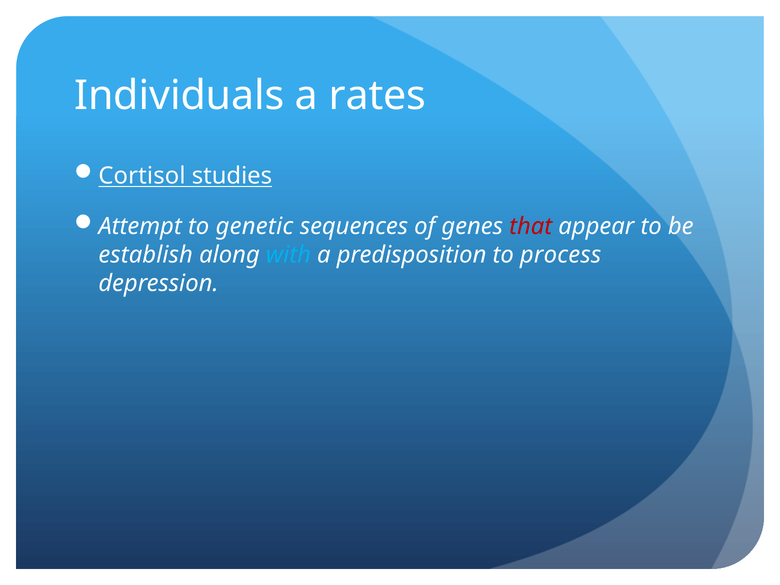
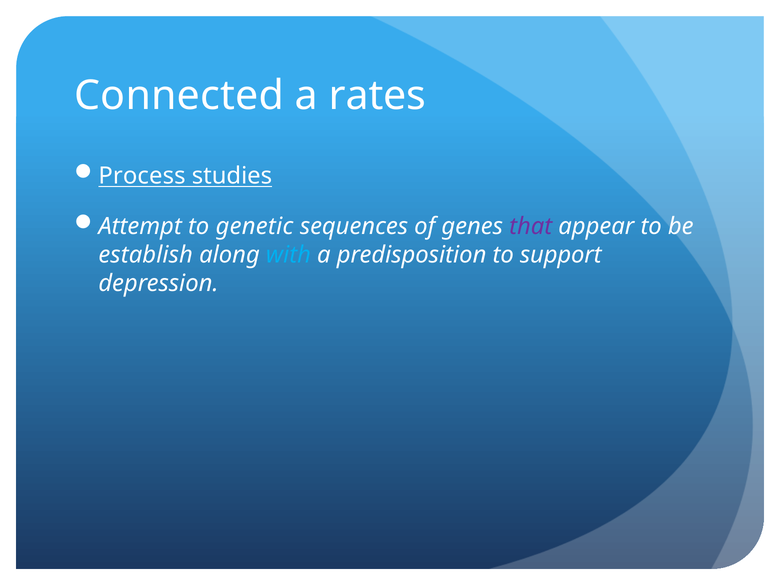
Individuals: Individuals -> Connected (179, 96)
Cortisol: Cortisol -> Process (142, 176)
that colour: red -> purple (531, 226)
process: process -> support (561, 255)
